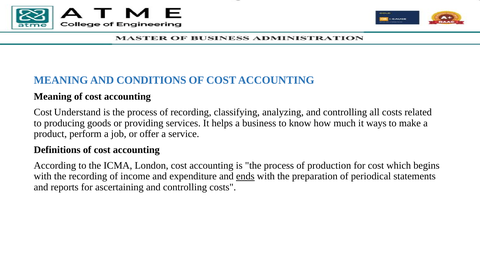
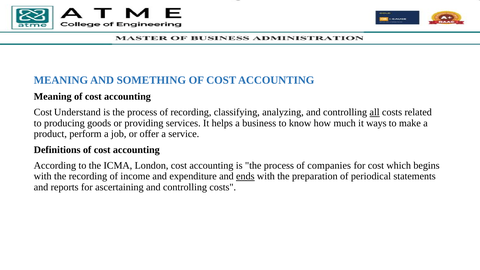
CONDITIONS: CONDITIONS -> SOMETHING (151, 80)
all underline: none -> present (375, 112)
production: production -> companies (329, 166)
